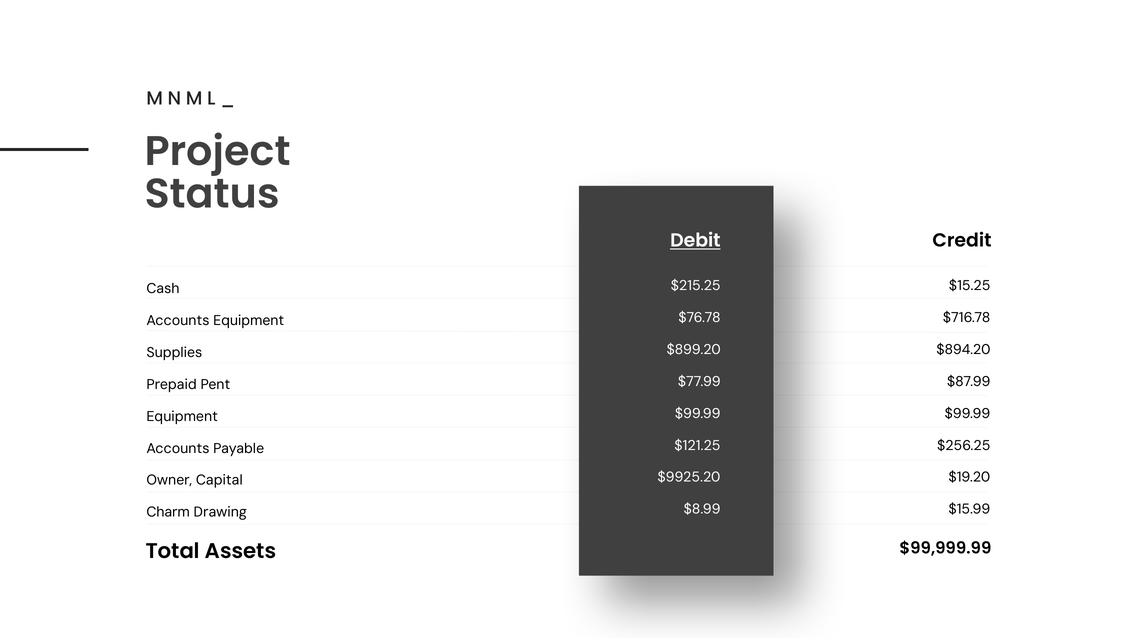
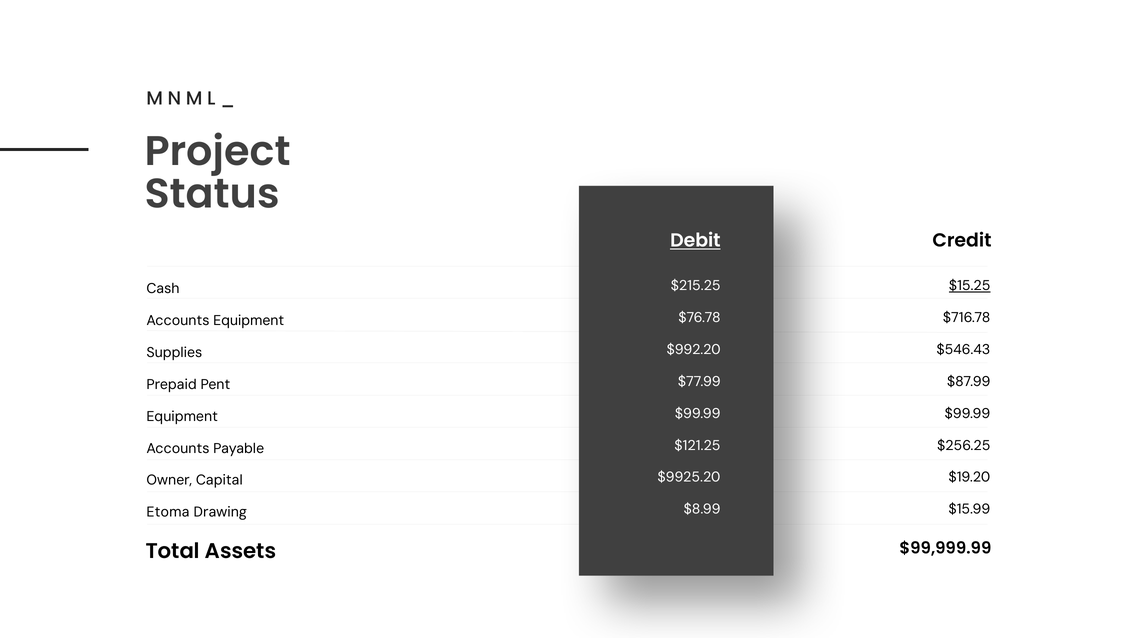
$15.25 underline: none -> present (970, 286)
$899.20: $899.20 -> $992.20 (694, 350)
$894.20: $894.20 -> $546.43 (963, 350)
Charm: Charm -> Etoma (168, 512)
